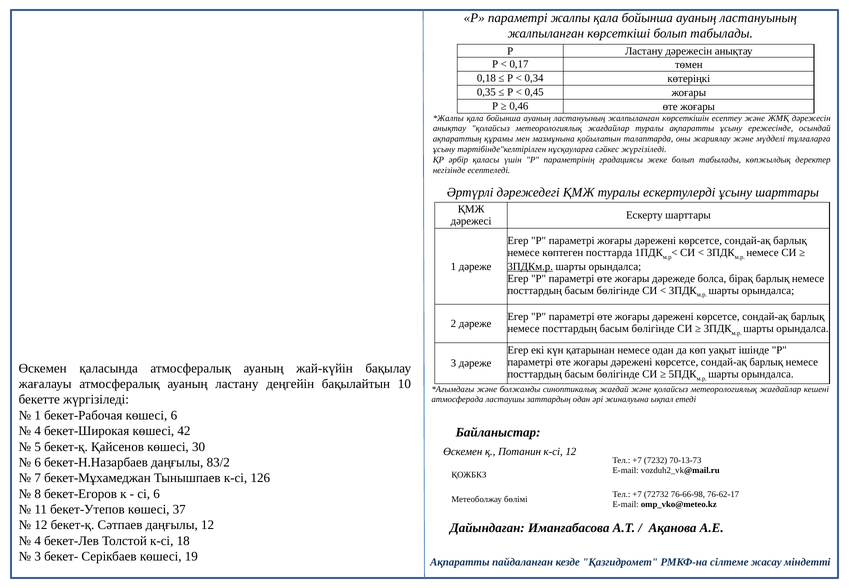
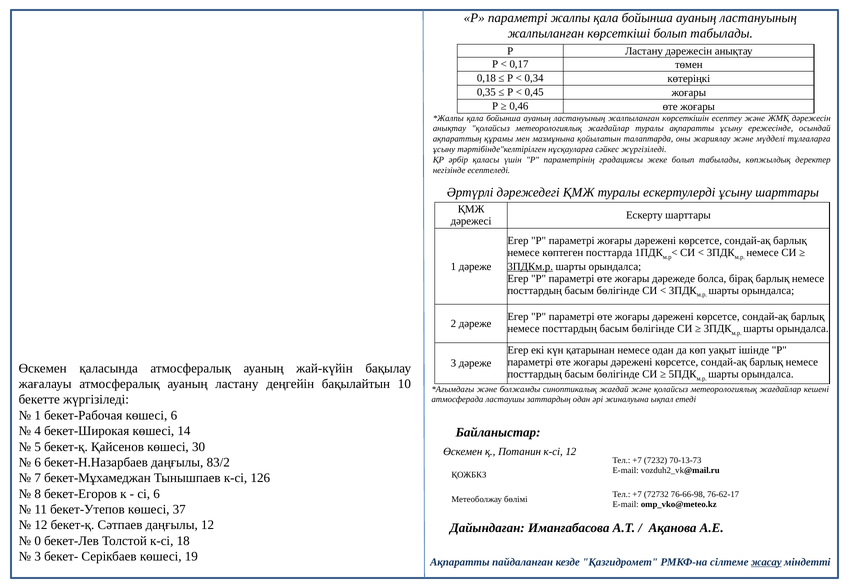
42: 42 -> 14 (184, 431)
4: 4 -> 0 (38, 541)
жасау underline: none -> present (766, 562)
